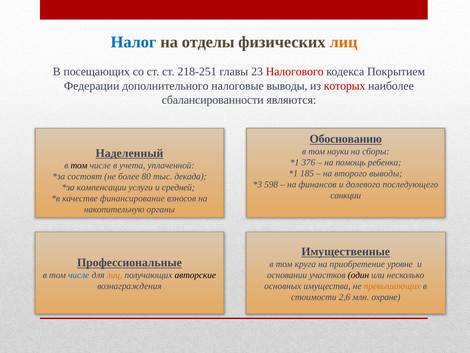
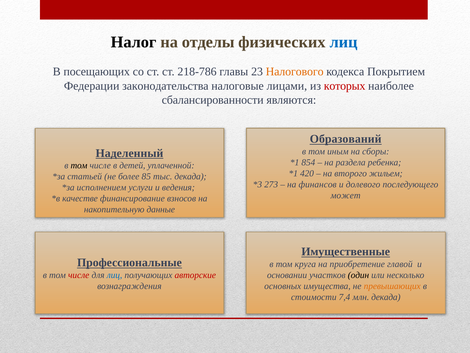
Налог colour: blue -> black (134, 42)
лиц colour: orange -> blue (344, 42)
218-251: 218-251 -> 218-786 (197, 72)
Налогового colour: red -> orange (295, 72)
дополнительного: дополнительного -> законодательства (165, 86)
налоговые выводы: выводы -> лицами (287, 86)
Обоснованию: Обоснованию -> Образований (346, 139)
науки: науки -> иным (338, 151)
376: 376 -> 854 (308, 162)
помощь: помощь -> раздела (351, 162)
учета: учета -> детей (132, 165)
185: 185 -> 420 (307, 173)
второго выводы: выводы -> жильем (386, 173)
состоят: состоят -> статьей (85, 176)
80: 80 -> 85 (146, 176)
598: 598 -> 273 (271, 184)
компенсации: компенсации -> исполнением (102, 187)
средней: средней -> ведения (178, 187)
санкции: санкции -> может (346, 195)
органы: органы -> данные (161, 209)
уровне: уровне -> главой (400, 264)
числе colour: blue -> red (79, 275)
лиц colour: orange -> blue (115, 275)
авторские colour: black -> red (195, 275)
2,6: 2,6 -> 7,4 (344, 297)
млн охране: охране -> декада (386, 297)
